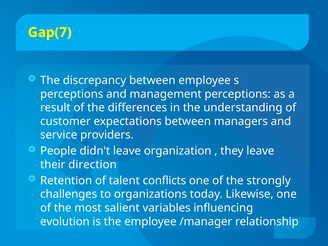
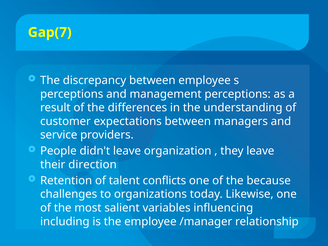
strongly: strongly -> because (269, 181)
evolution: evolution -> including (65, 222)
